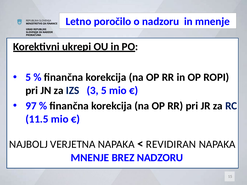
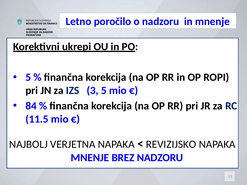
97: 97 -> 84 (31, 106)
REVIDIRAN: REVIDIRAN -> REVIZIJSKO (171, 144)
